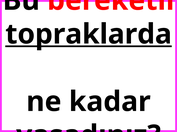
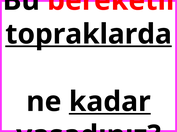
kadar underline: none -> present (110, 102)
